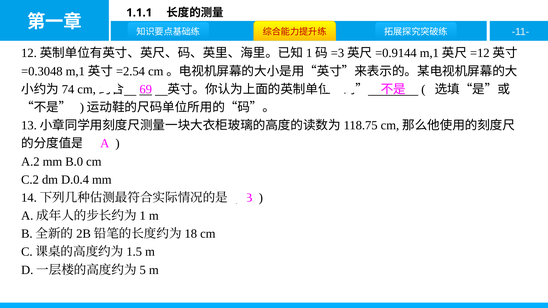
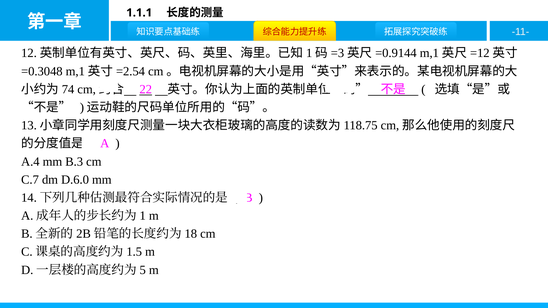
69: 69 -> 22 (146, 89)
A.2: A.2 -> A.4 (30, 162)
B.0: B.0 -> B.3 (74, 162)
C.2: C.2 -> C.7 (30, 180)
D.0.4: D.0.4 -> D.6.0 (75, 180)
